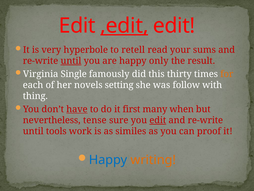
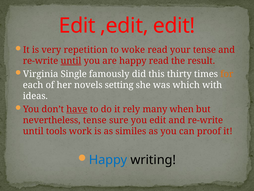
,edit underline: present -> none (124, 26)
hyperbole: hyperbole -> repetition (86, 50)
retell: retell -> woke (133, 50)
your sums: sums -> tense (204, 50)
happy only: only -> read (159, 61)
follow: follow -> which (186, 85)
thing: thing -> ideas (35, 96)
first: first -> rely (131, 109)
edit underline: present -> none (158, 120)
writing colour: orange -> black (153, 160)
